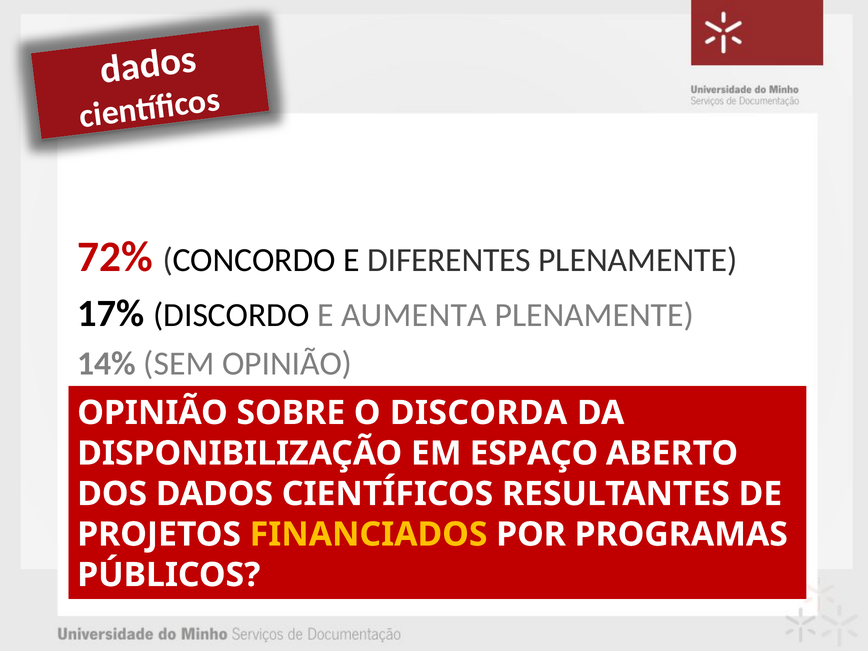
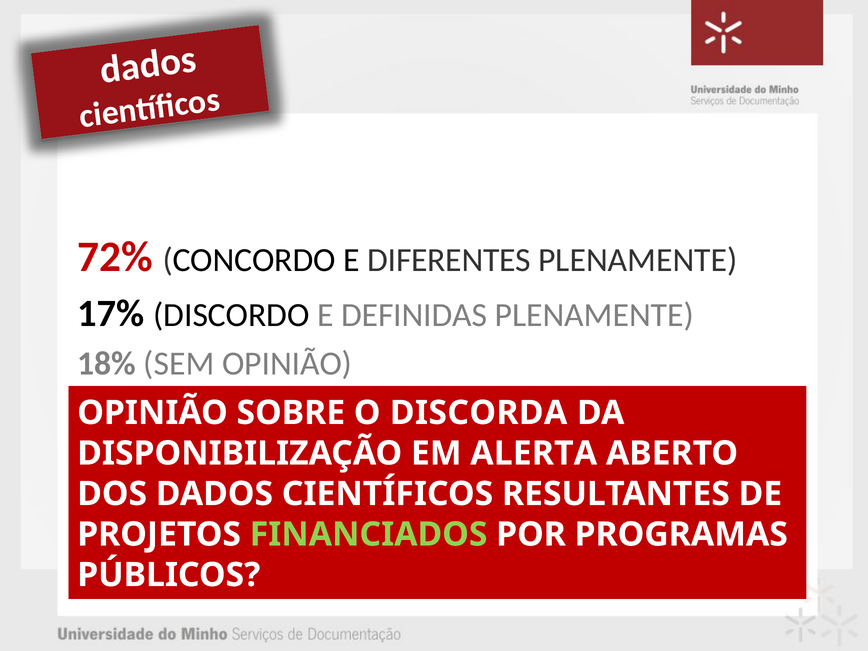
AUMENTA: AUMENTA -> DEFINIDAS (414, 315)
14%: 14% -> 18% (107, 364)
ESPAÇO: ESPAÇO -> ALERTA (534, 453)
FINANCIADOS colour: yellow -> light green (369, 534)
